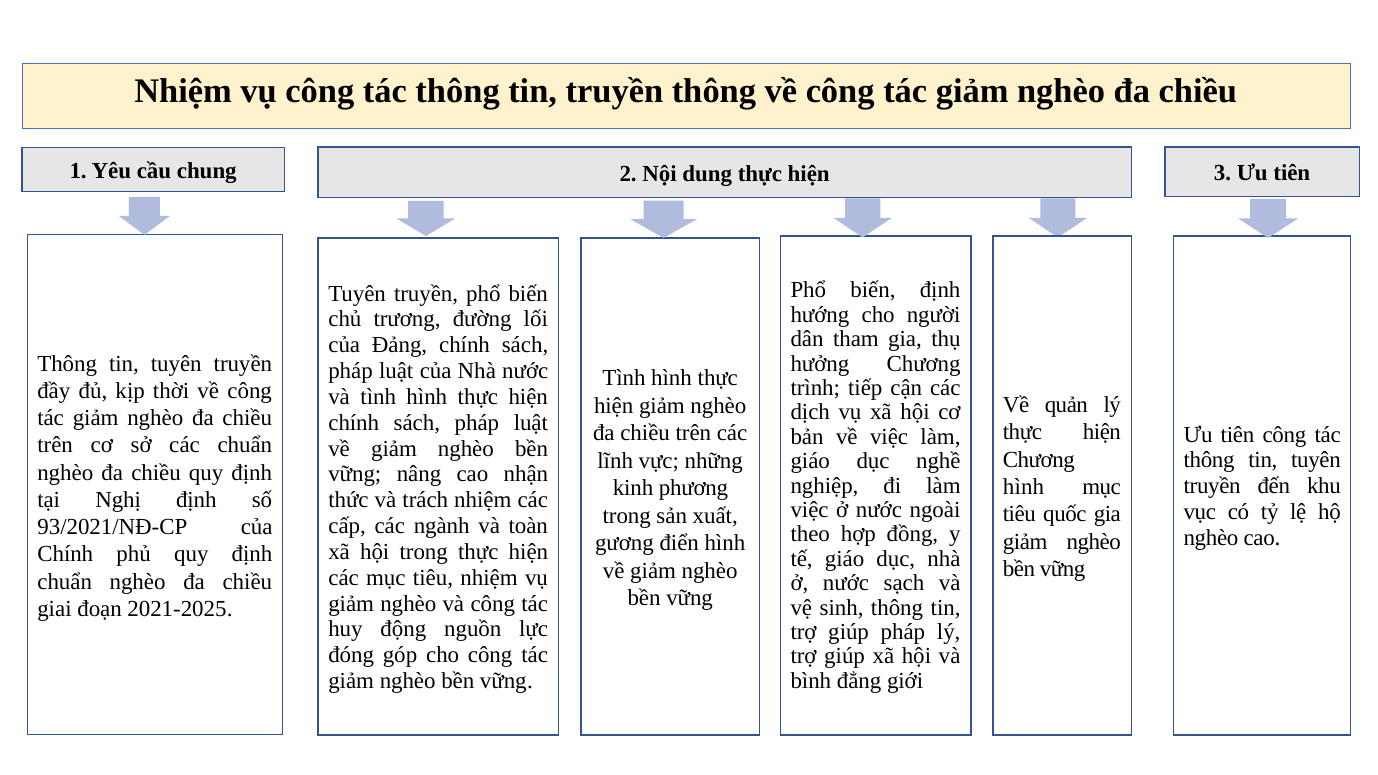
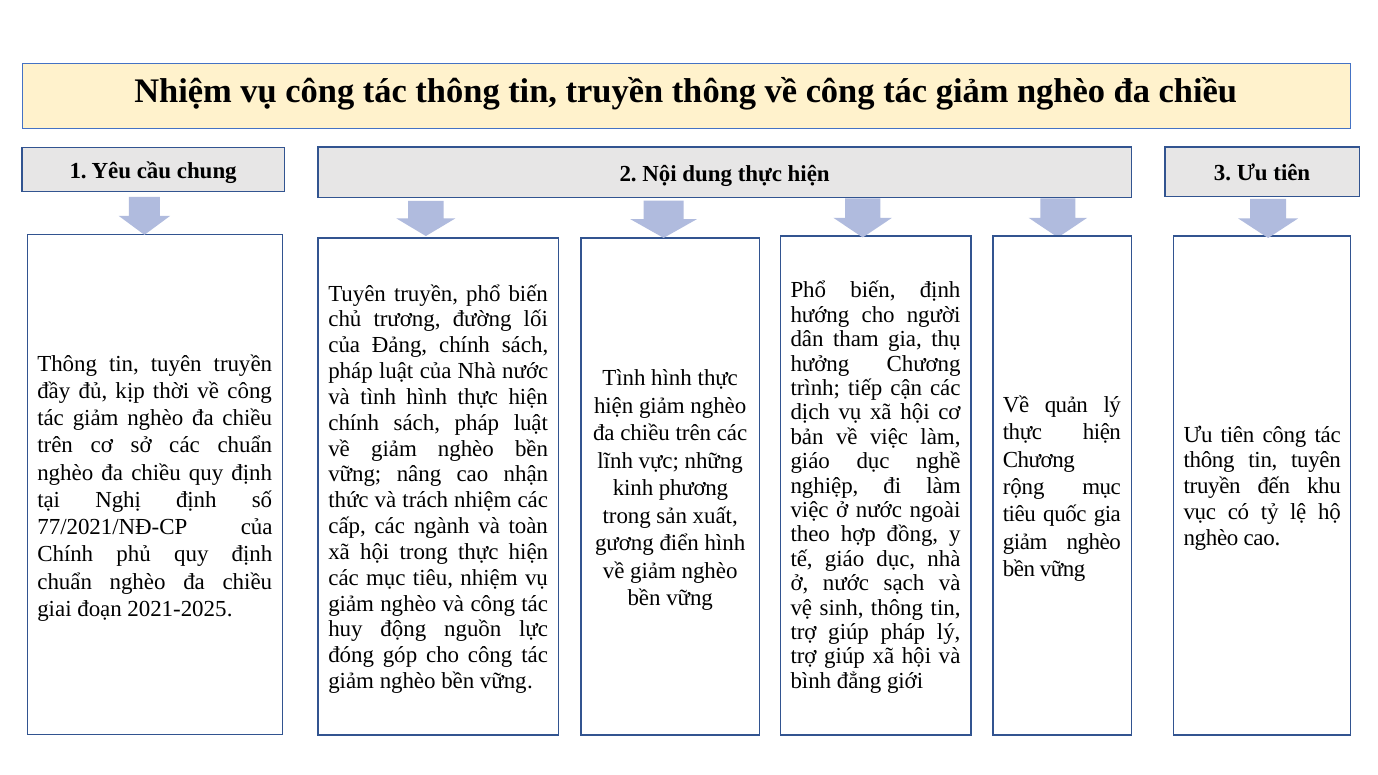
hình: hình -> rộng (1024, 487)
93/2021/NĐ-CP: 93/2021/NĐ-CP -> 77/2021/NĐ-CP (112, 527)
